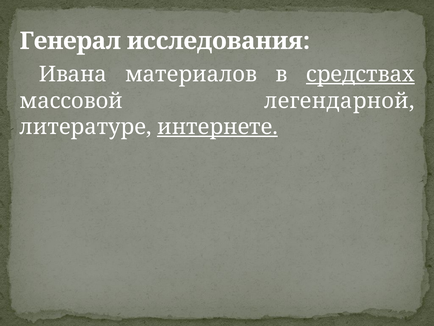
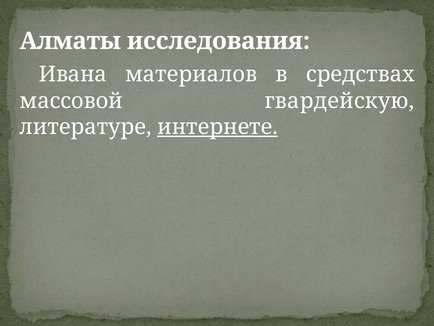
Генерал: Генерал -> Алматы (70, 41)
средствах underline: present -> none (360, 74)
легендарной: легендарной -> гвардейскую (339, 101)
